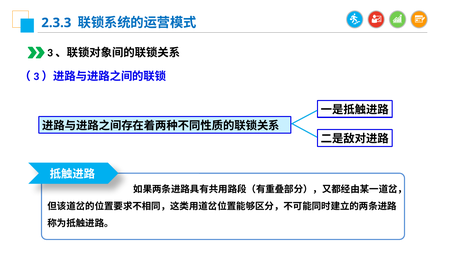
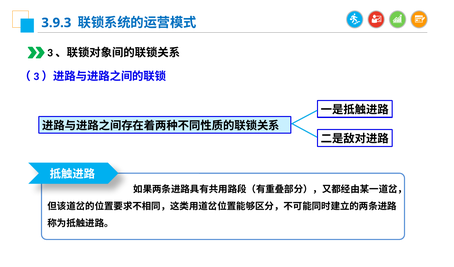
2.3.3: 2.3.3 -> 3.9.3 (56, 23)
